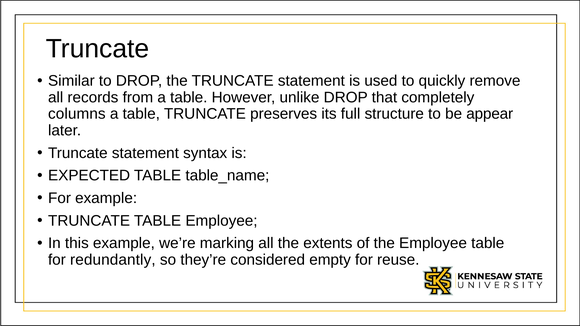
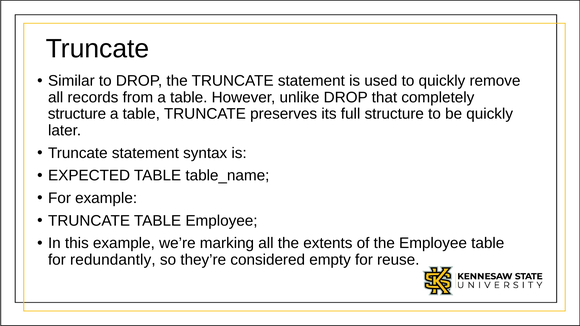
columns: columns -> structure (77, 114)
be appear: appear -> quickly (490, 114)
